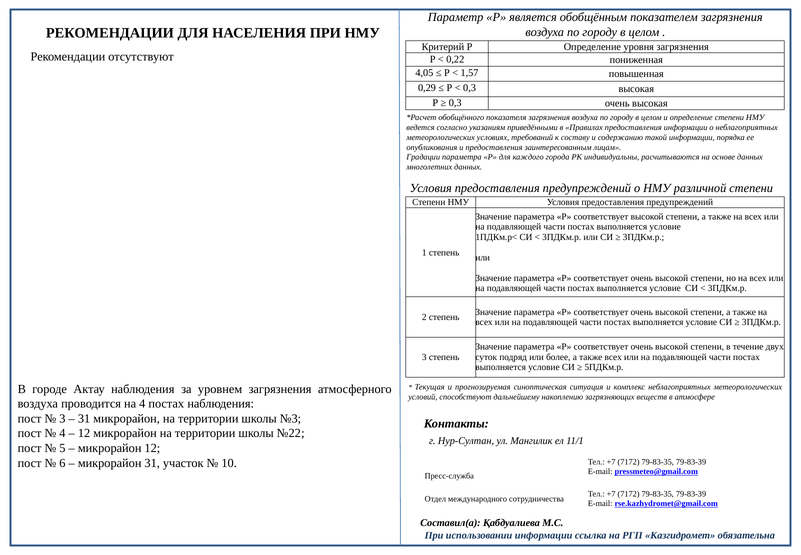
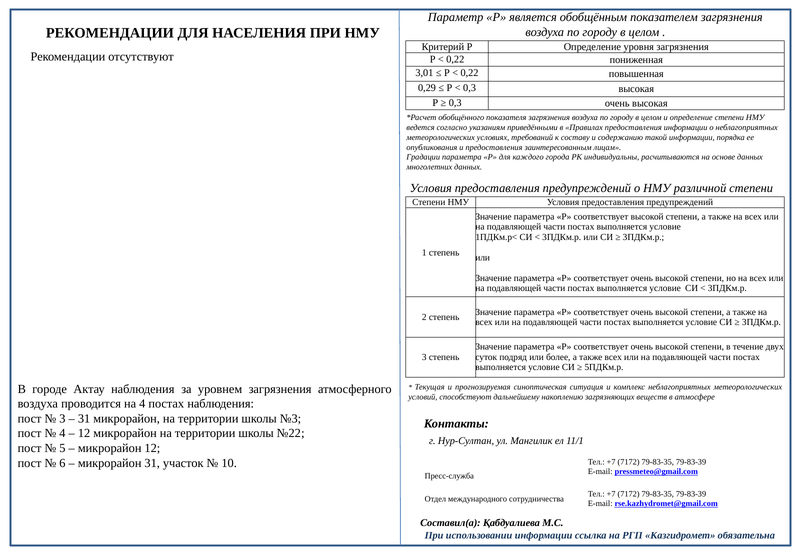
4,05: 4,05 -> 3,01 (424, 73)
1,57: 1,57 -> 0,22 (470, 73)
